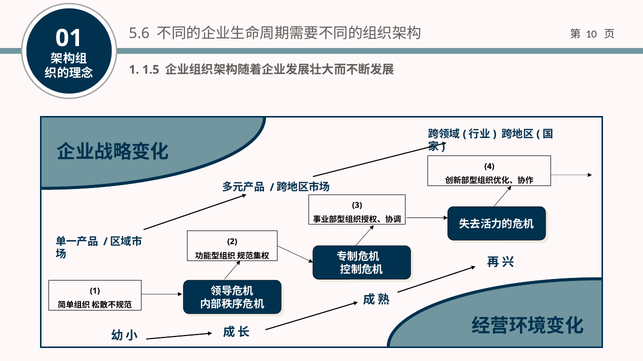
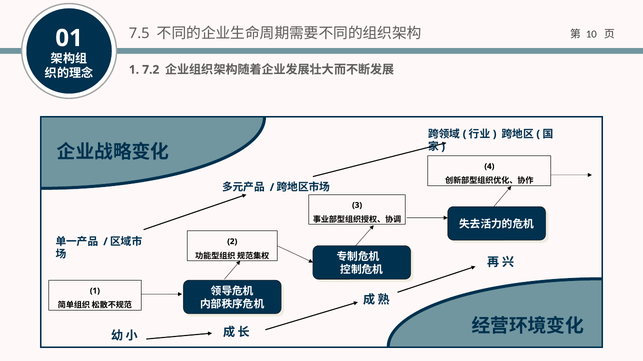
5.6: 5.6 -> 7.5 (139, 34)
1.5: 1.5 -> 7.2 (151, 70)
